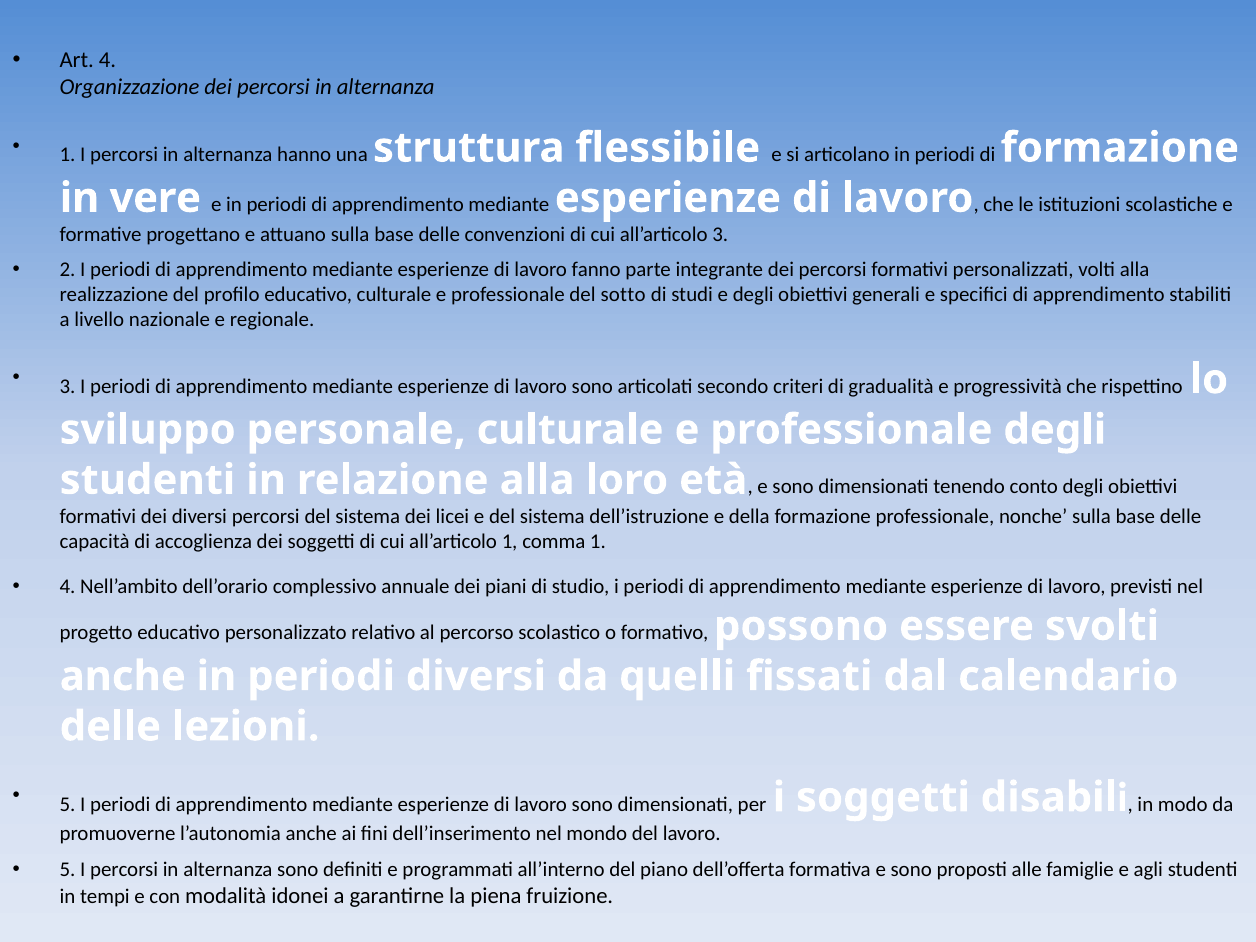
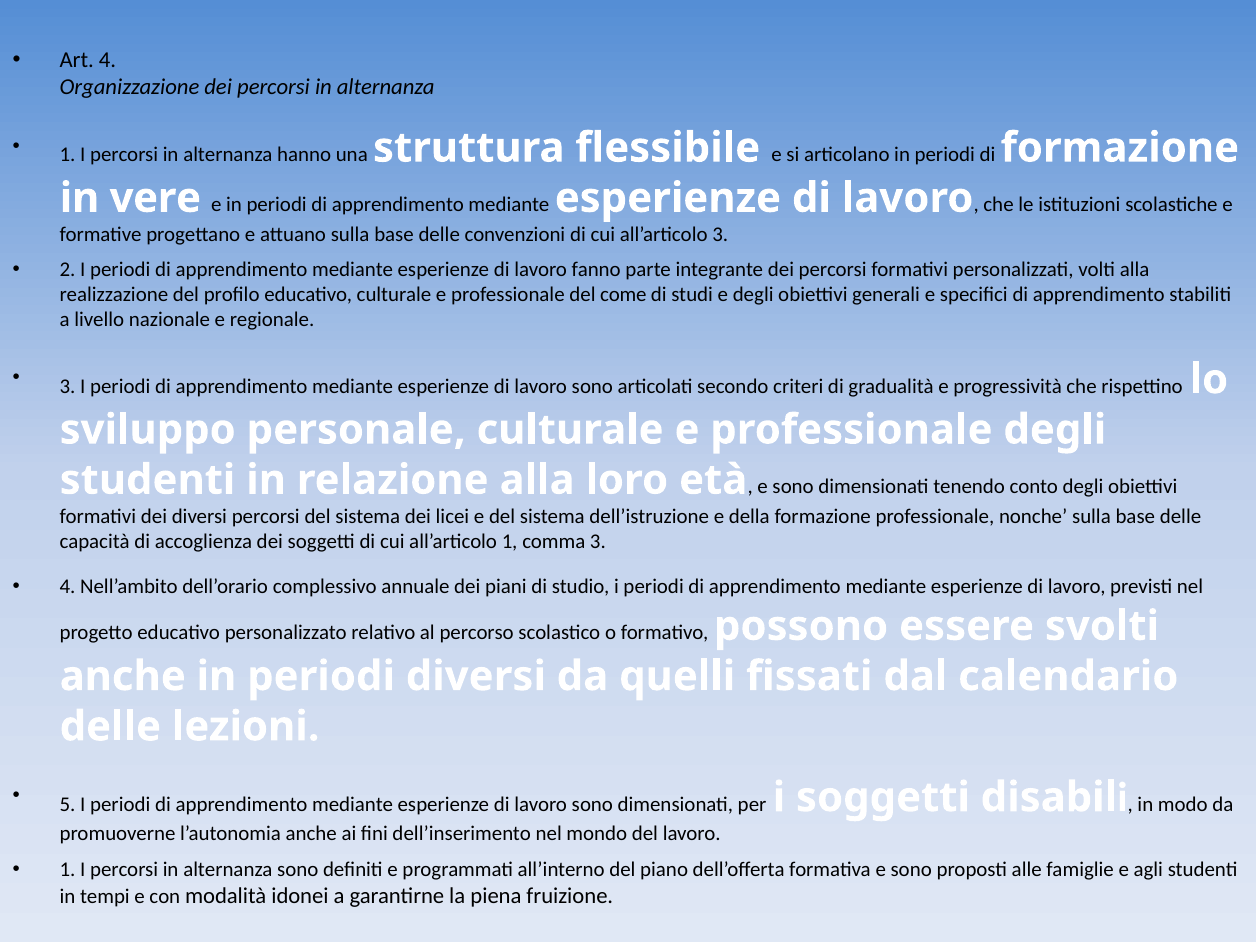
sotto: sotto -> come (623, 295)
comma 1: 1 -> 3 (598, 541)
5: 5 -> 1 (68, 870)
